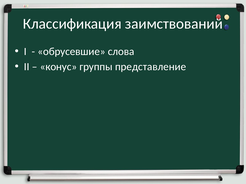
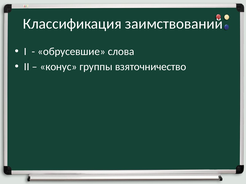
представление: представление -> взяточничество (151, 67)
